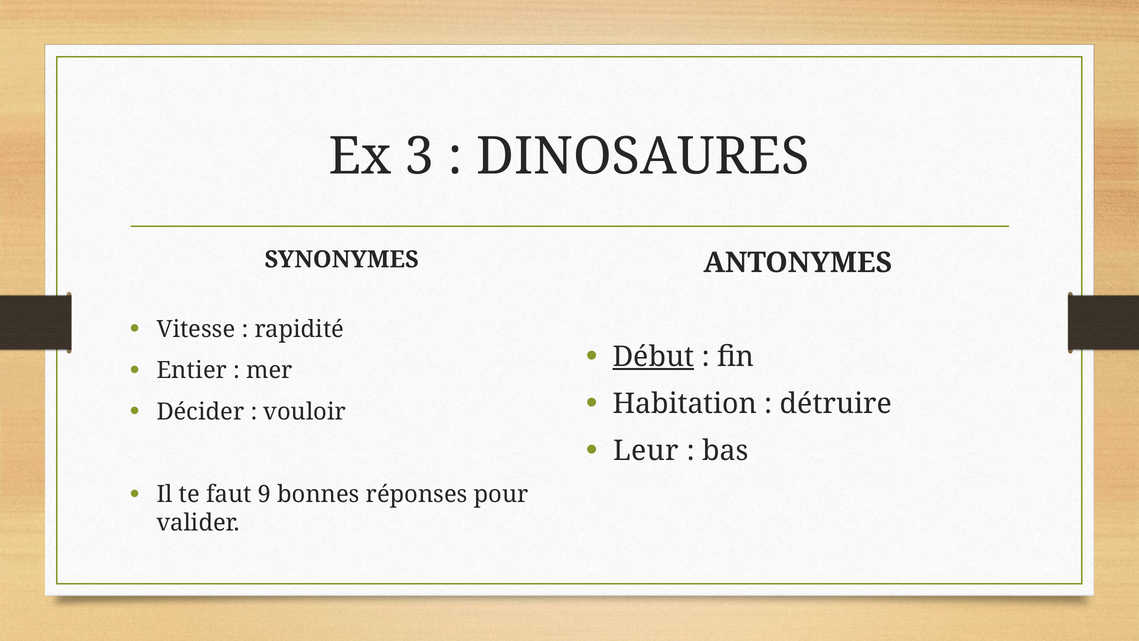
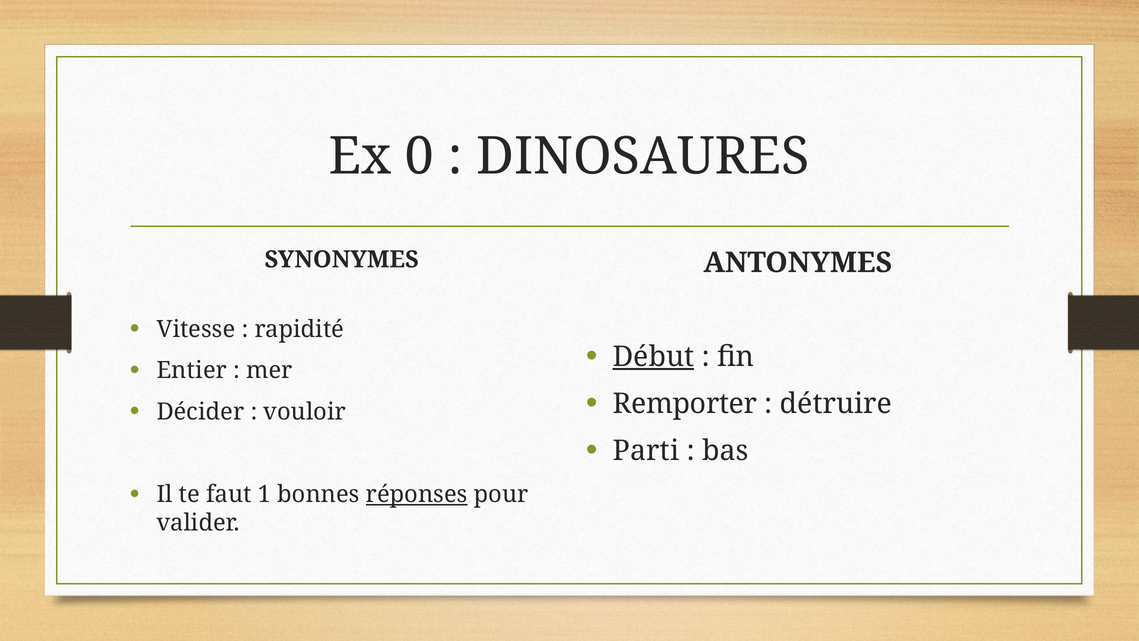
3: 3 -> 0 (420, 156)
Habitation: Habitation -> Remporter (685, 403)
Leur: Leur -> Parti (646, 450)
9: 9 -> 1 (264, 494)
réponses underline: none -> present (417, 494)
